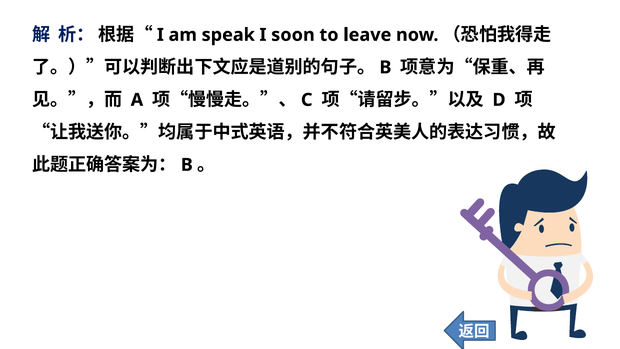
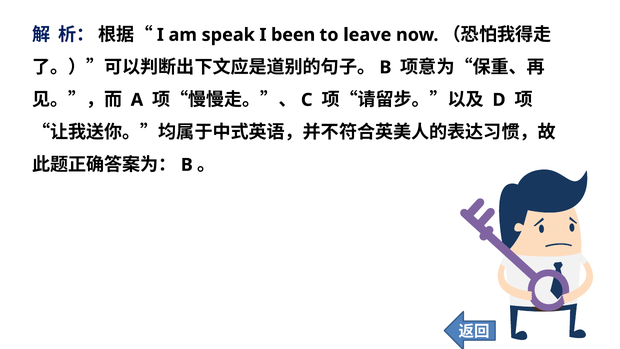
soon: soon -> been (293, 35)
